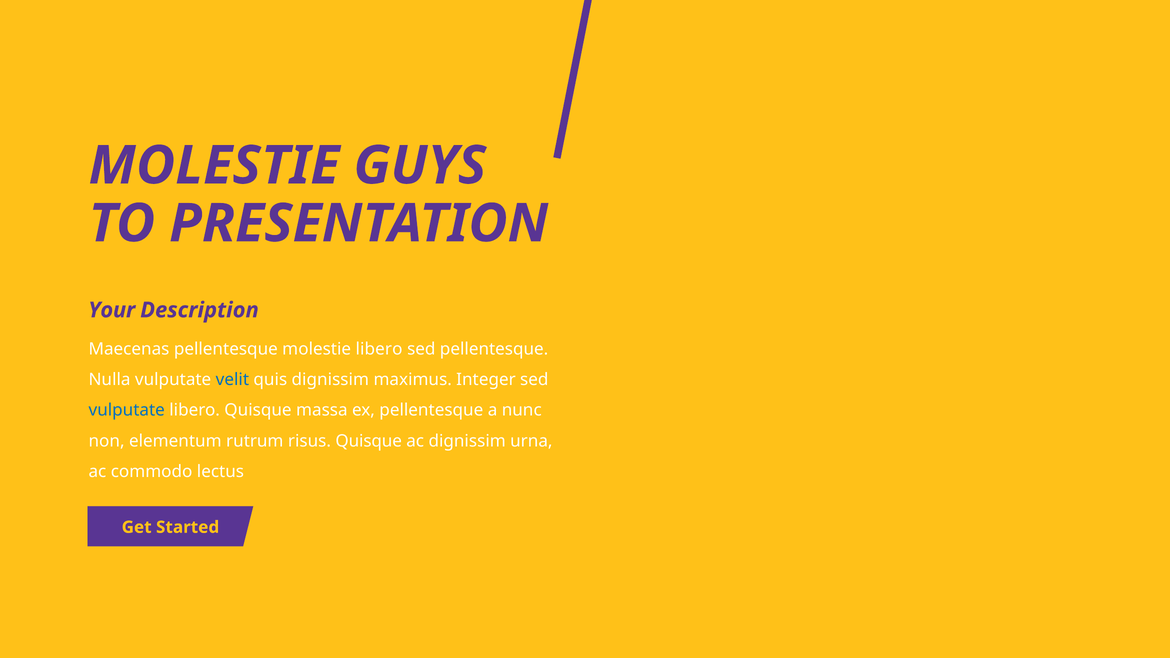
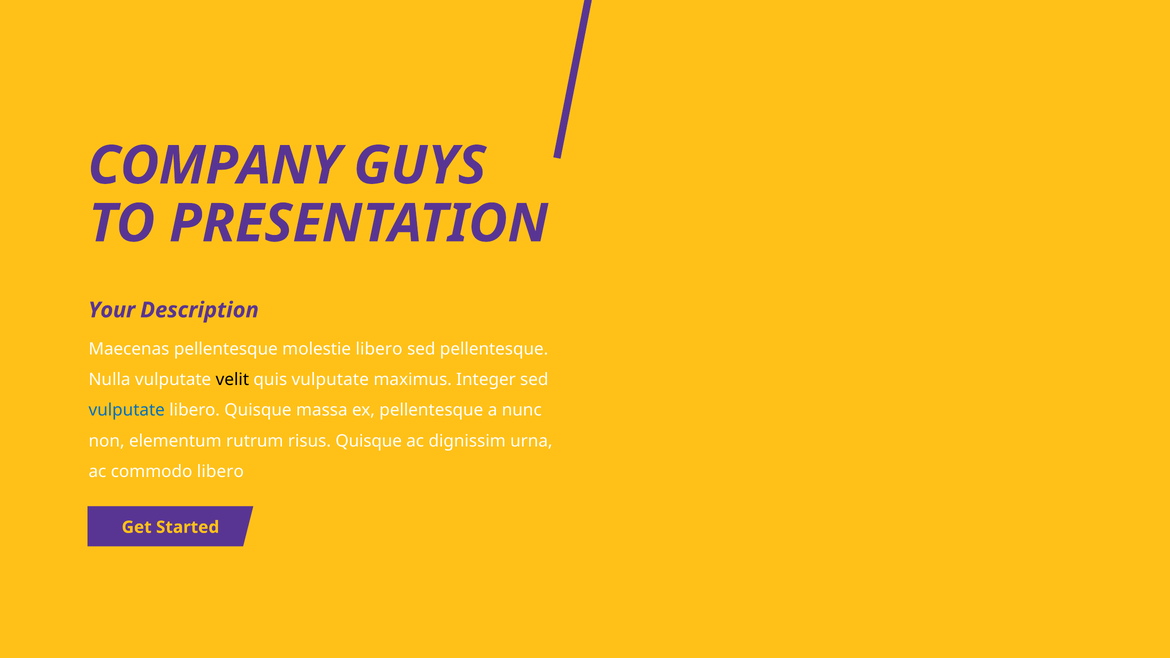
MOLESTIE: MOLESTIE -> COMPANY (214, 166)
velit colour: blue -> black (232, 380)
quis dignissim: dignissim -> vulputate (330, 380)
commodo lectus: lectus -> libero (220, 472)
